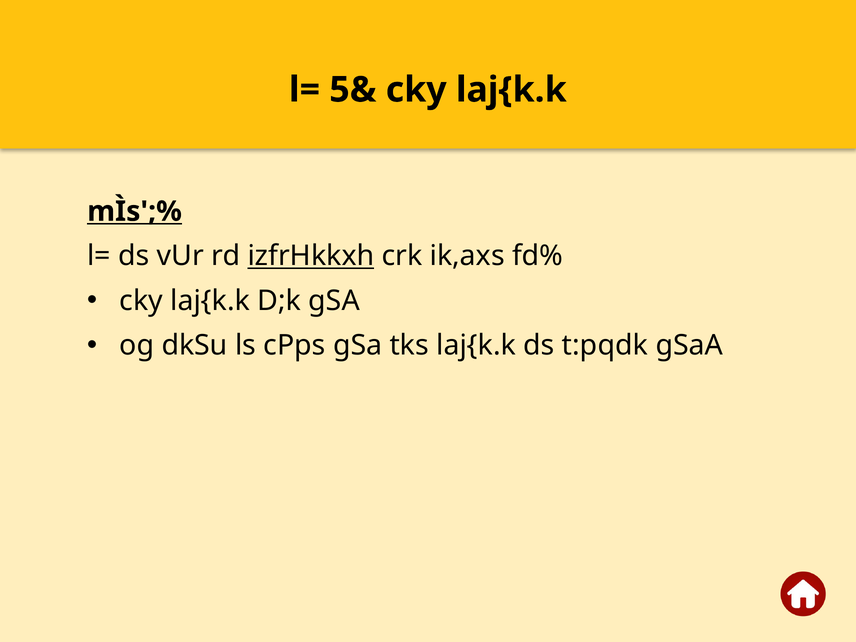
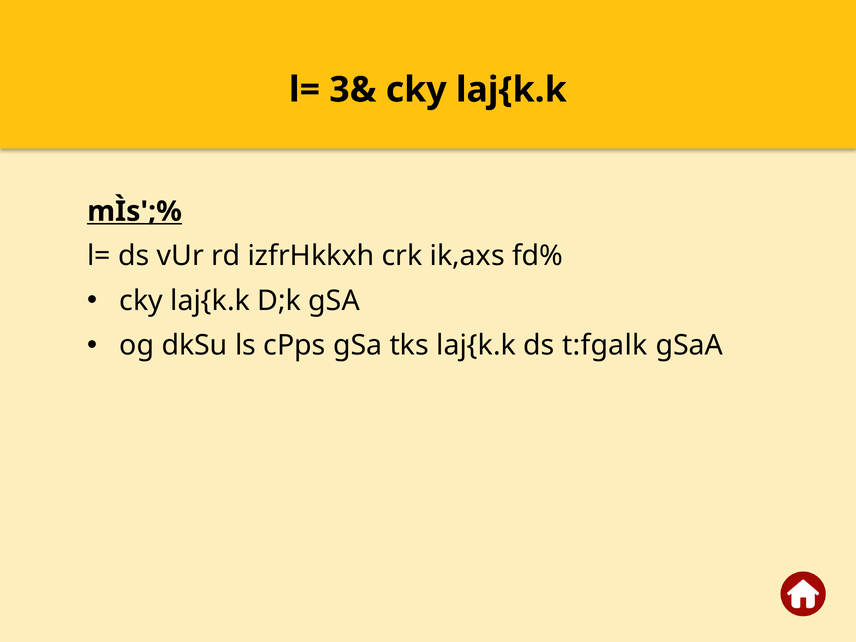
5&: 5& -> 3& (353, 90)
izfrHkkxh underline: present -> none (311, 256)
t:pqdk: t:pqdk -> t:fgalk (605, 345)
